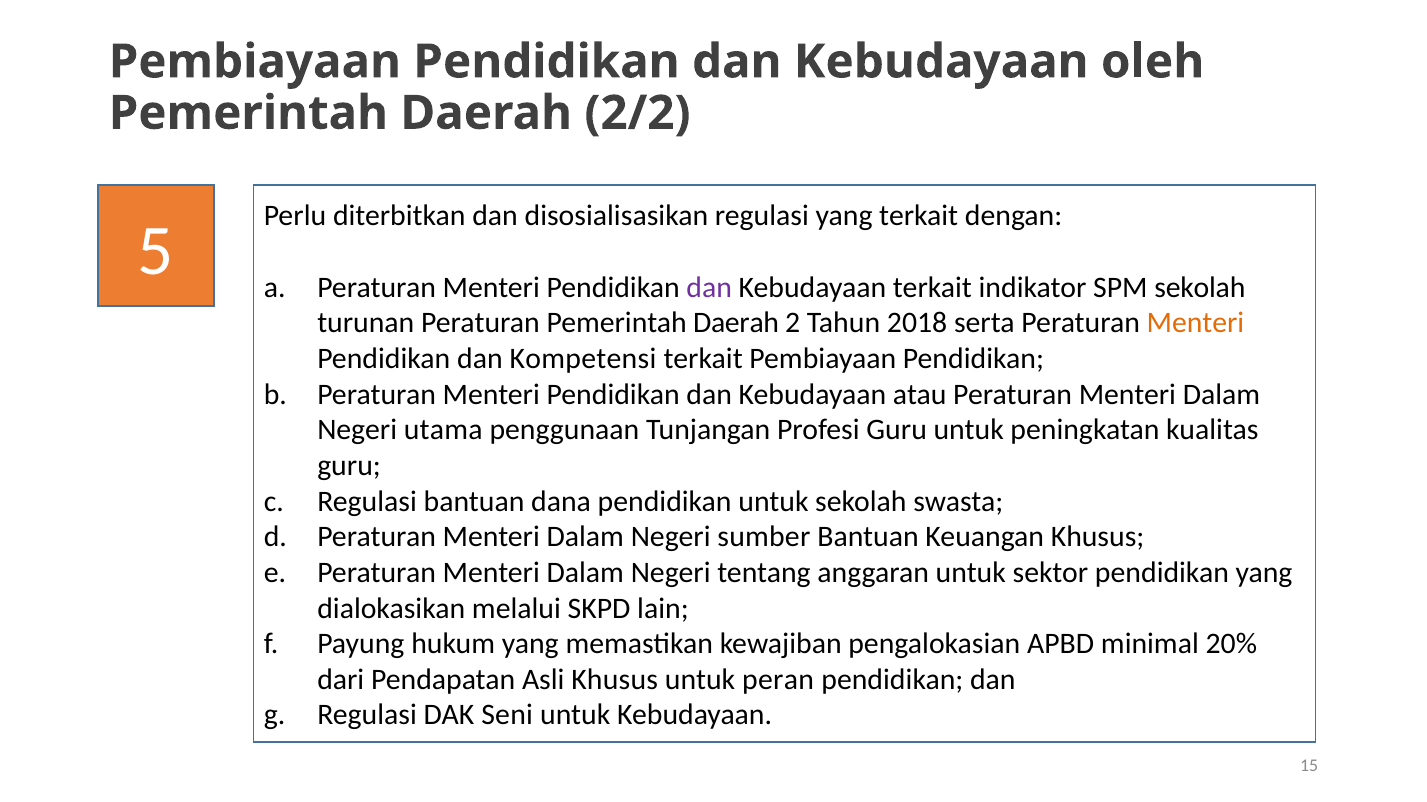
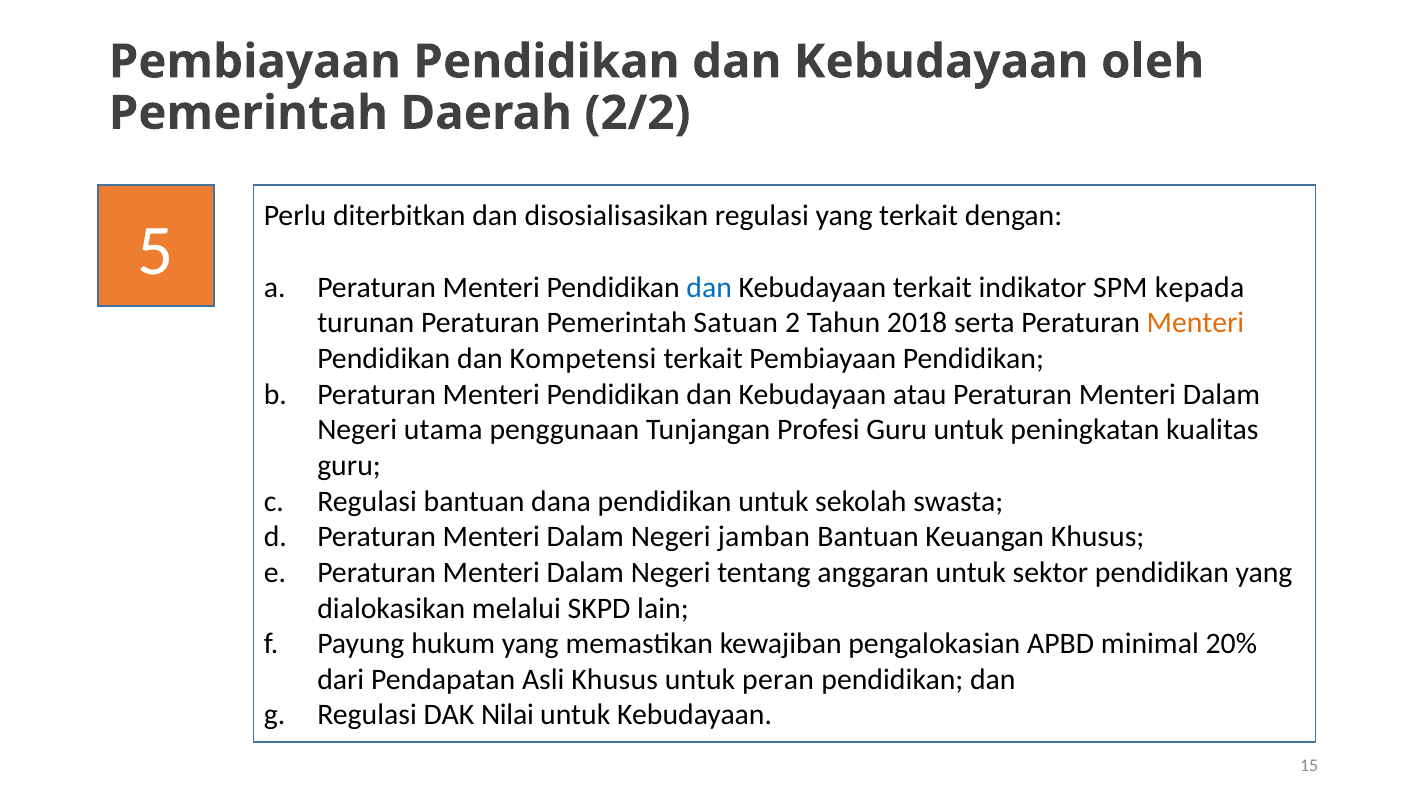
dan colour: purple -> blue (709, 288)
SPM sekolah: sekolah -> kepada (1200, 288)
Peraturan Pemerintah Daerah: Daerah -> Satuan (736, 323)
sumber: sumber -> jamban (764, 537)
Seni: Seni -> Nilai (507, 716)
